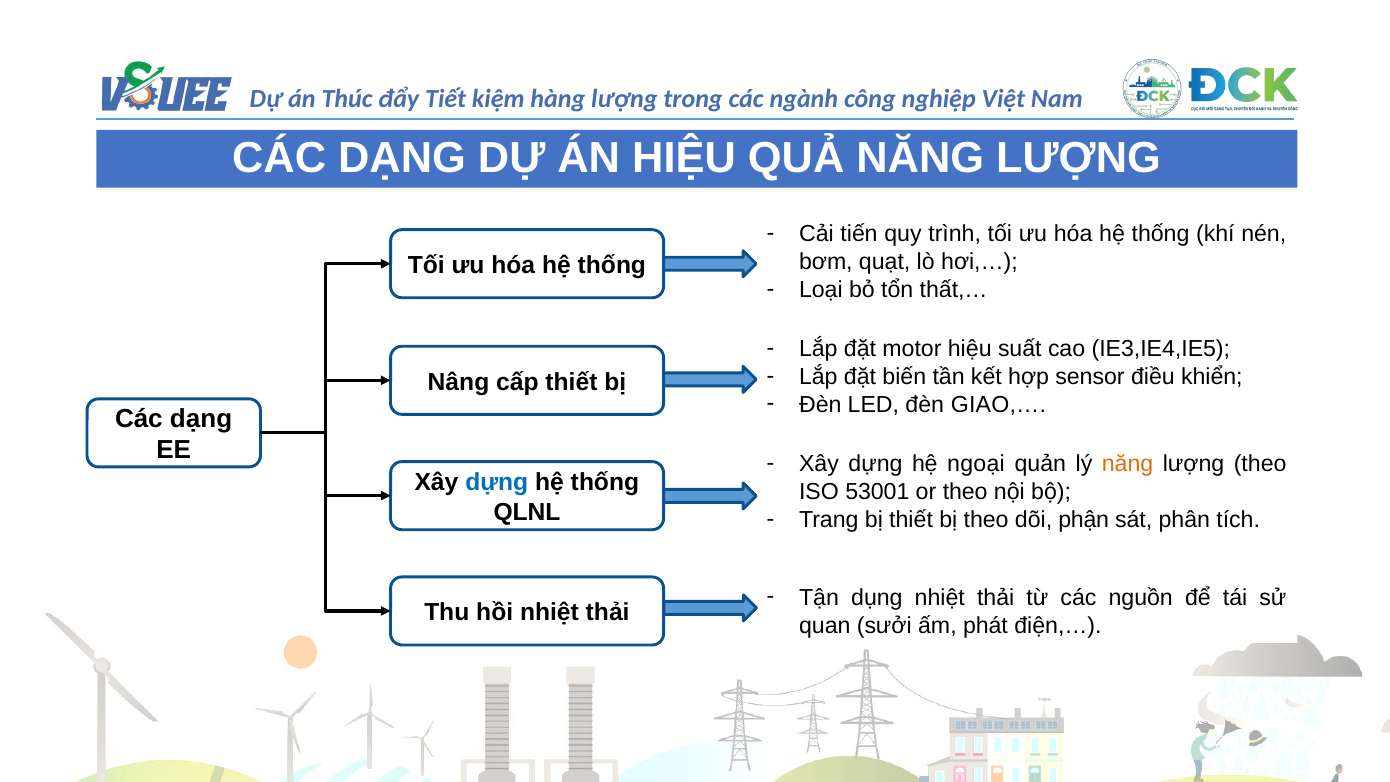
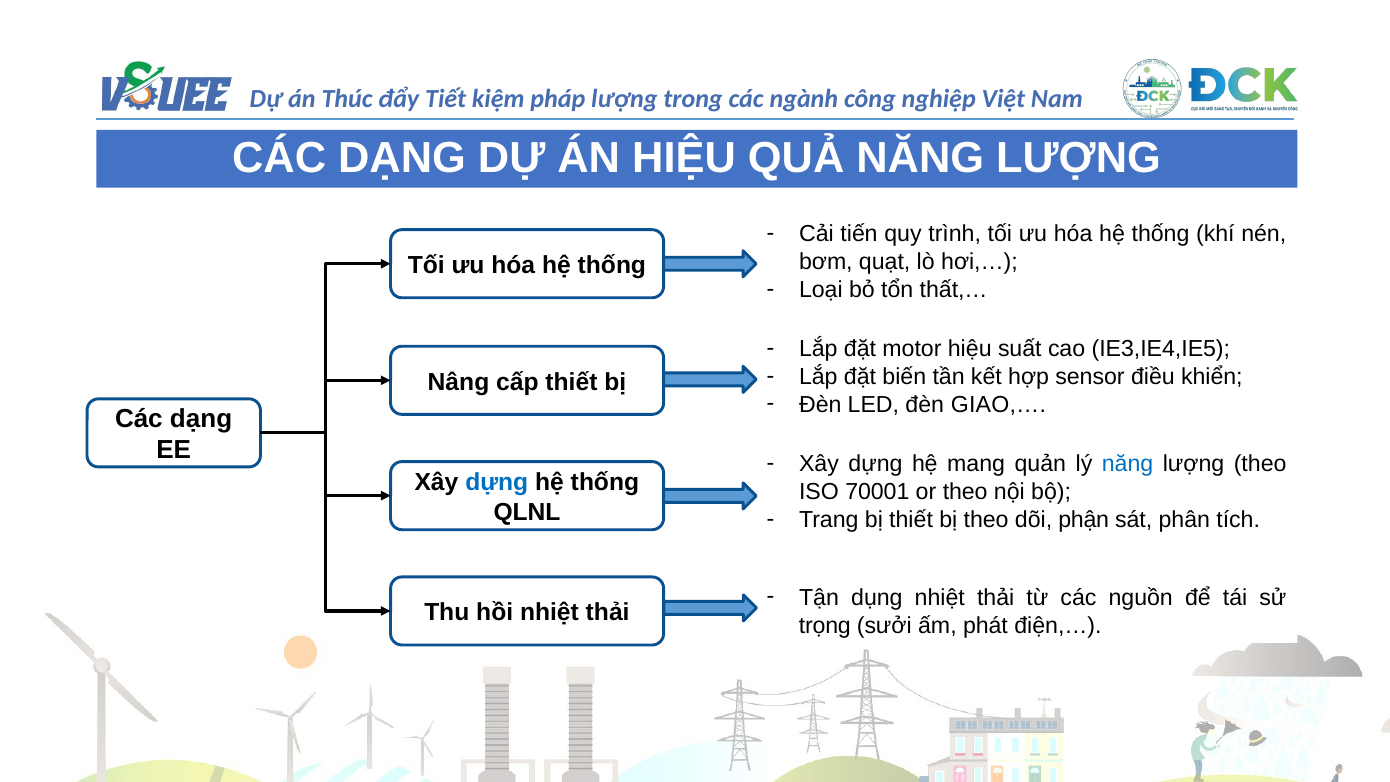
hàng: hàng -> pháp (558, 99)
ngoại: ngoại -> mang (976, 464)
năng colour: orange -> blue (1128, 464)
53001: 53001 -> 70001 (877, 492)
quan: quan -> trọng (825, 625)
